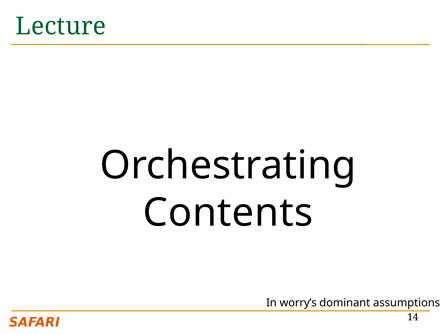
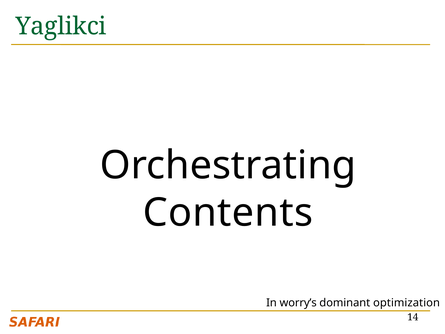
Lecture: Lecture -> Yaglikci (61, 26)
assumptions: assumptions -> optimization (407, 303)
